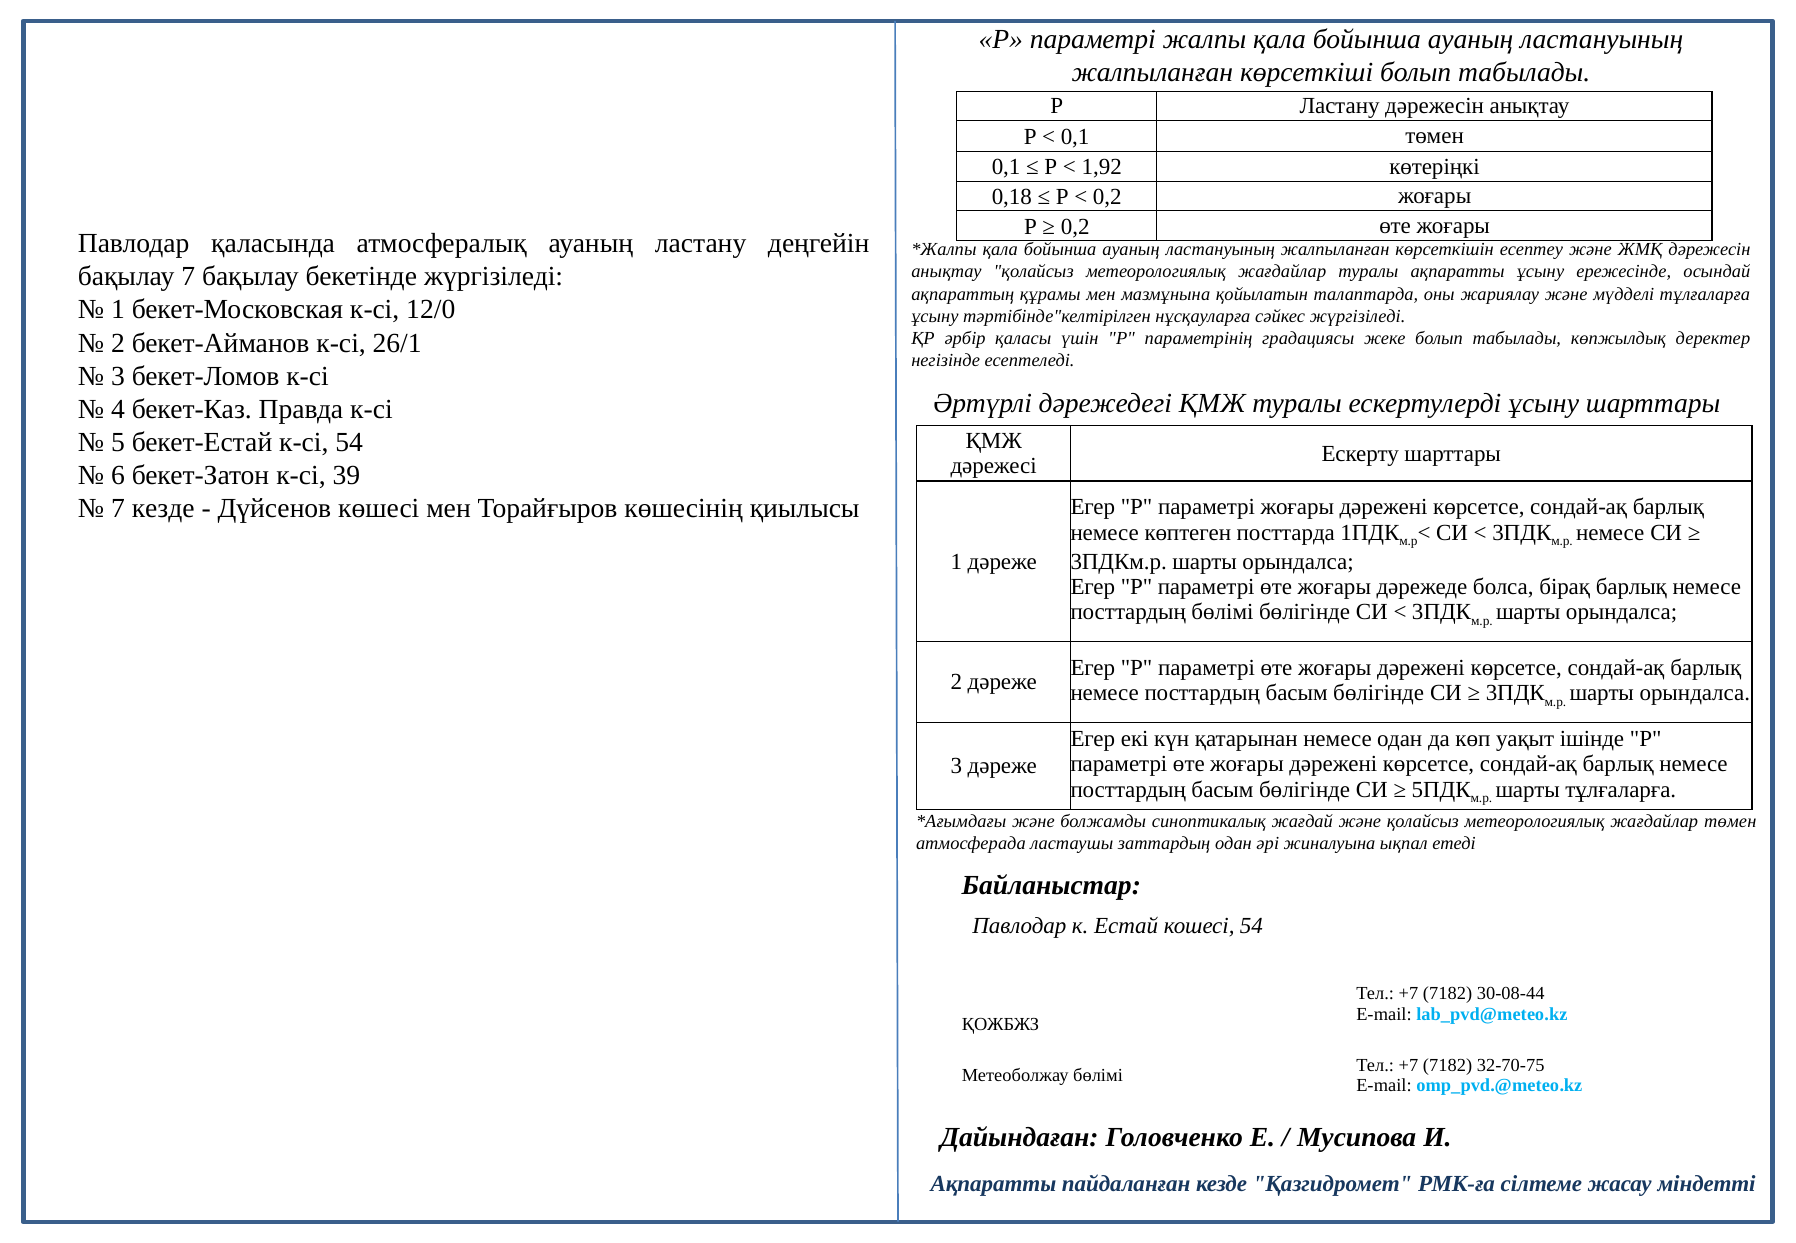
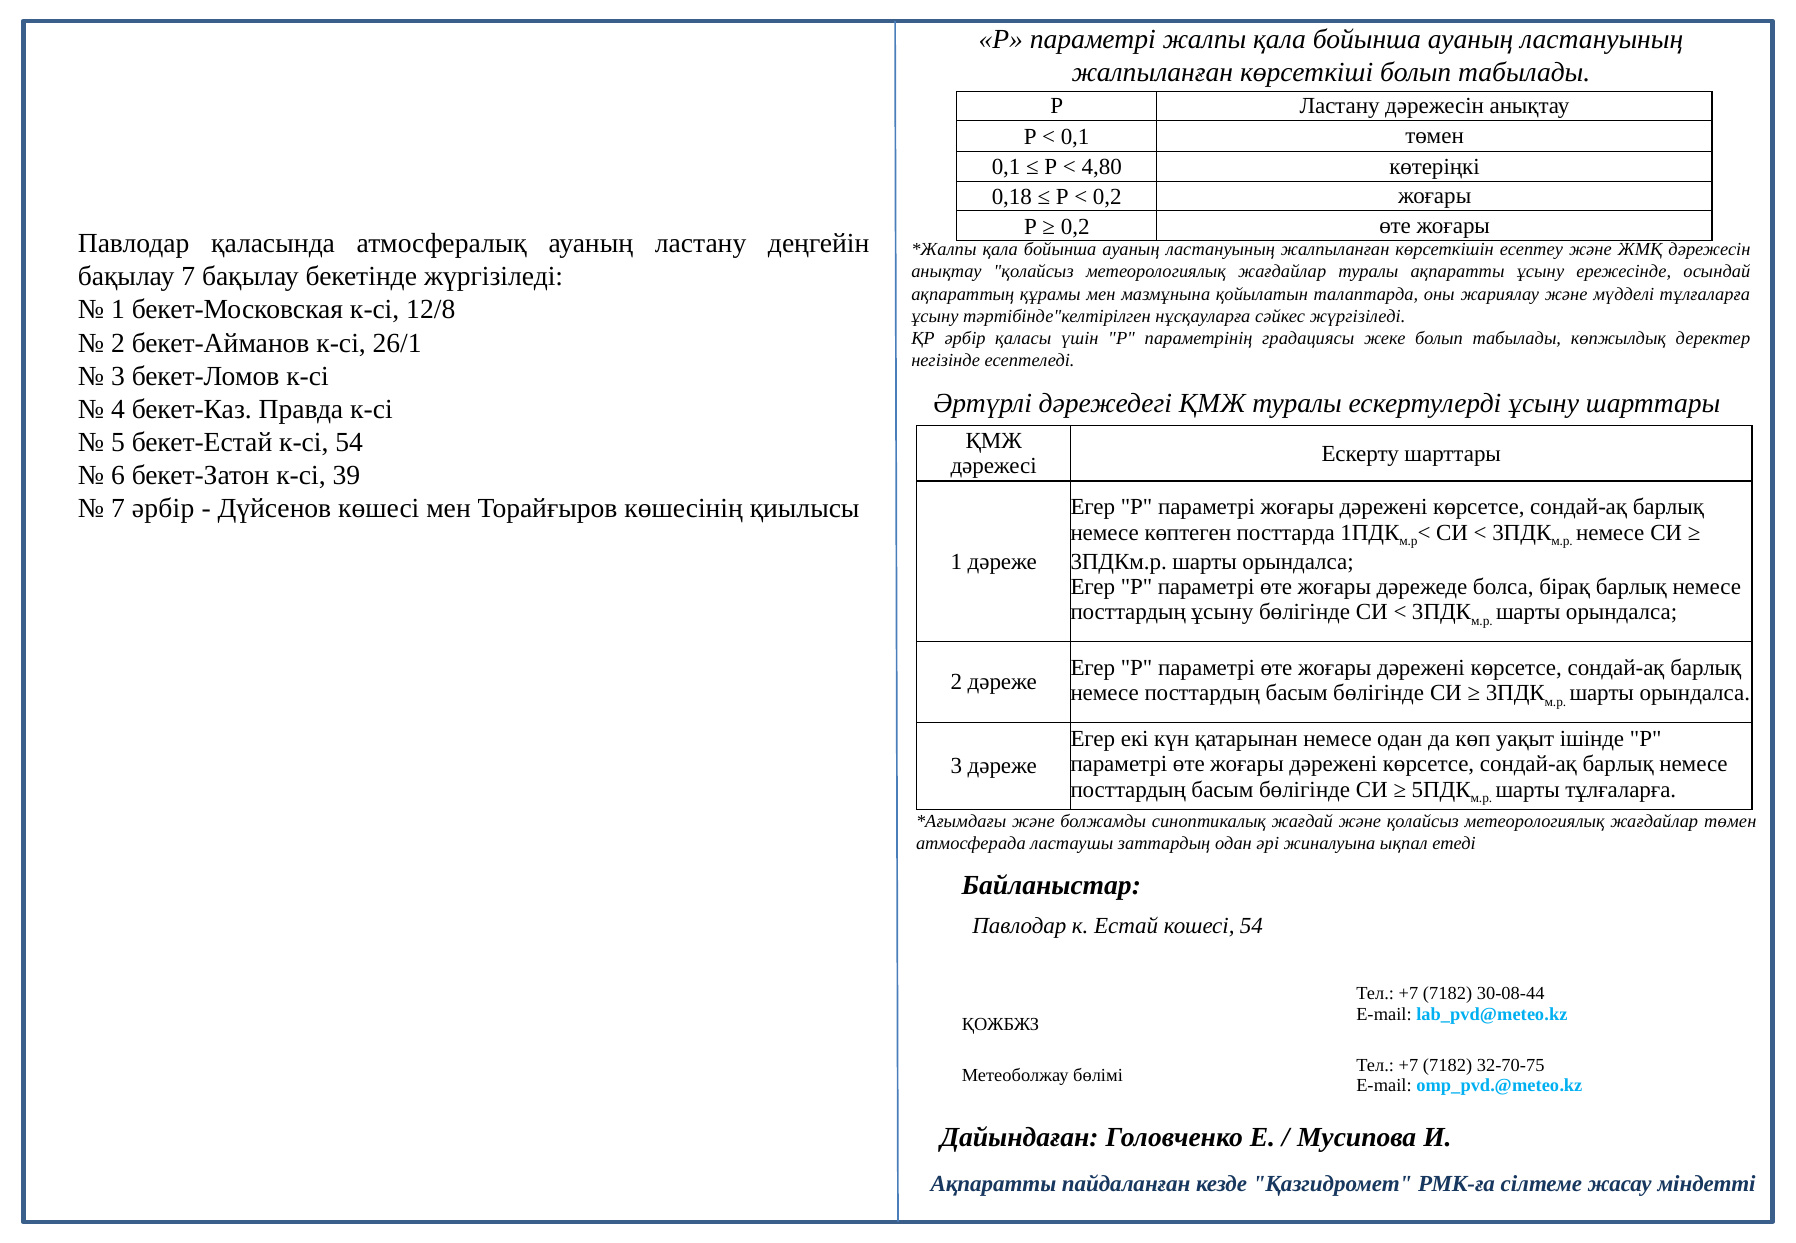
1,92: 1,92 -> 4,80 (1102, 167)
12/0: 12/0 -> 12/8 (431, 310)
7 кезде: кезде -> әрбір (163, 509)
посттардың бөлімі: бөлімі -> ұсыну (1222, 613)
